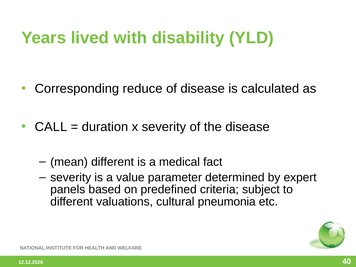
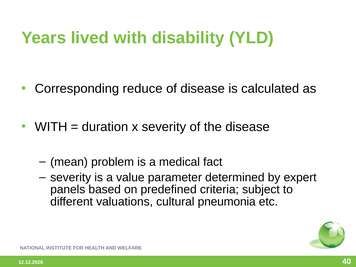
CALL: CALL -> WITH (51, 127)
mean different: different -> problem (113, 162)
